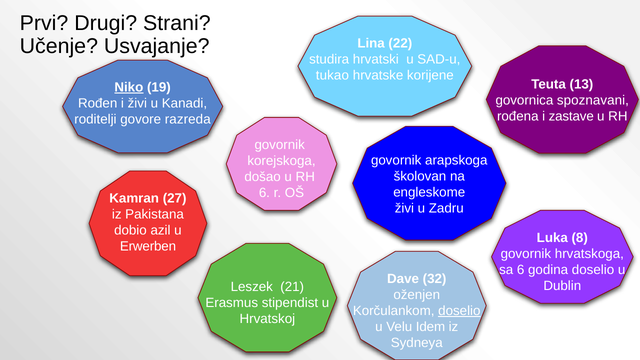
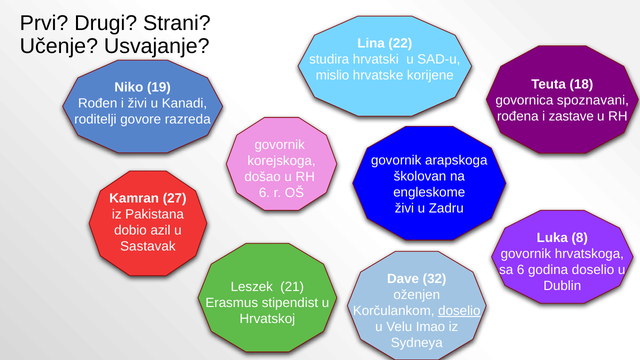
tukao: tukao -> mislio (333, 75)
13: 13 -> 18 (581, 84)
Niko underline: present -> none (129, 87)
Erwerben: Erwerben -> Sastavak (148, 246)
Idem: Idem -> Imao (430, 327)
